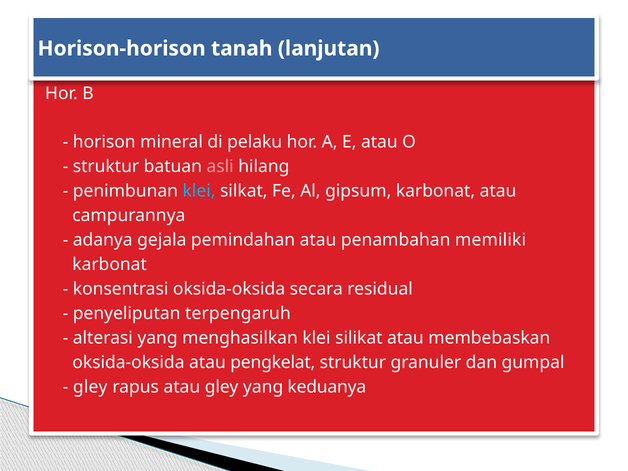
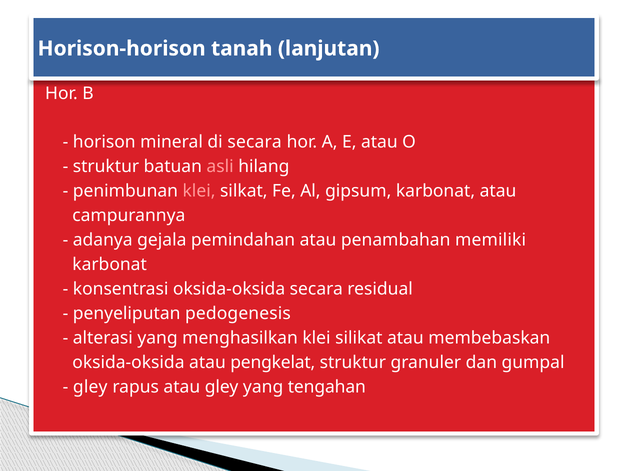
di pelaku: pelaku -> secara (255, 142)
klei colour: light blue -> pink (199, 191)
terpengaruh: terpengaruh -> pedogenesis (238, 313)
keduanya: keduanya -> tengahan (327, 387)
